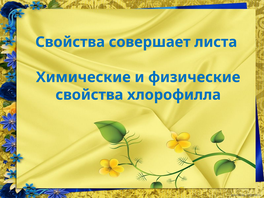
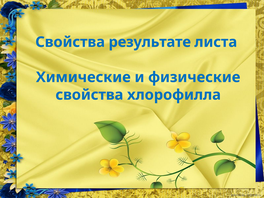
совершает: совершает -> результате (150, 42)
